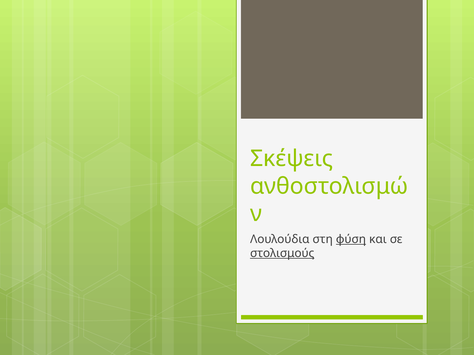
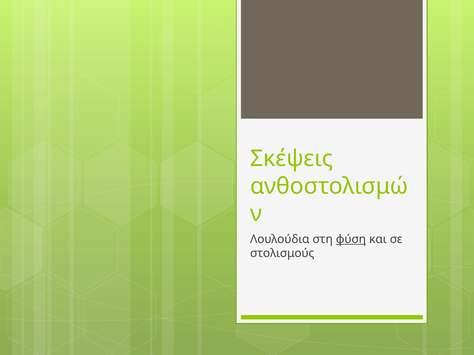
στολισμούς underline: present -> none (282, 254)
